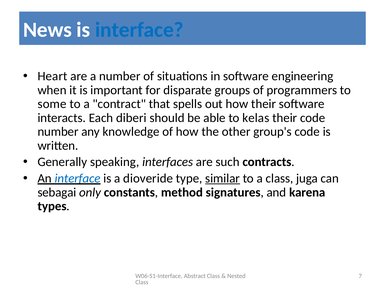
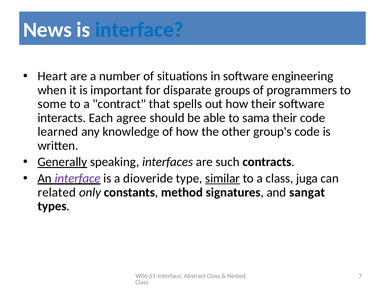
diberi: diberi -> agree (131, 118)
kelas: kelas -> sama (256, 118)
number: number -> learned (58, 132)
Generally underline: none -> present (62, 162)
interface colour: blue -> purple (78, 178)
sebagai: sebagai -> related (57, 192)
karena: karena -> sangat (307, 192)
